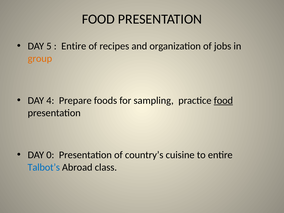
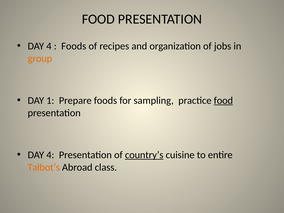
5: 5 -> 4 (49, 46)
Entire: Entire -> Foods (74, 46)
4: 4 -> 1 (50, 101)
0: 0 -> 4 (50, 155)
country’s underline: none -> present (144, 155)
Talbot’s colour: blue -> orange (44, 167)
